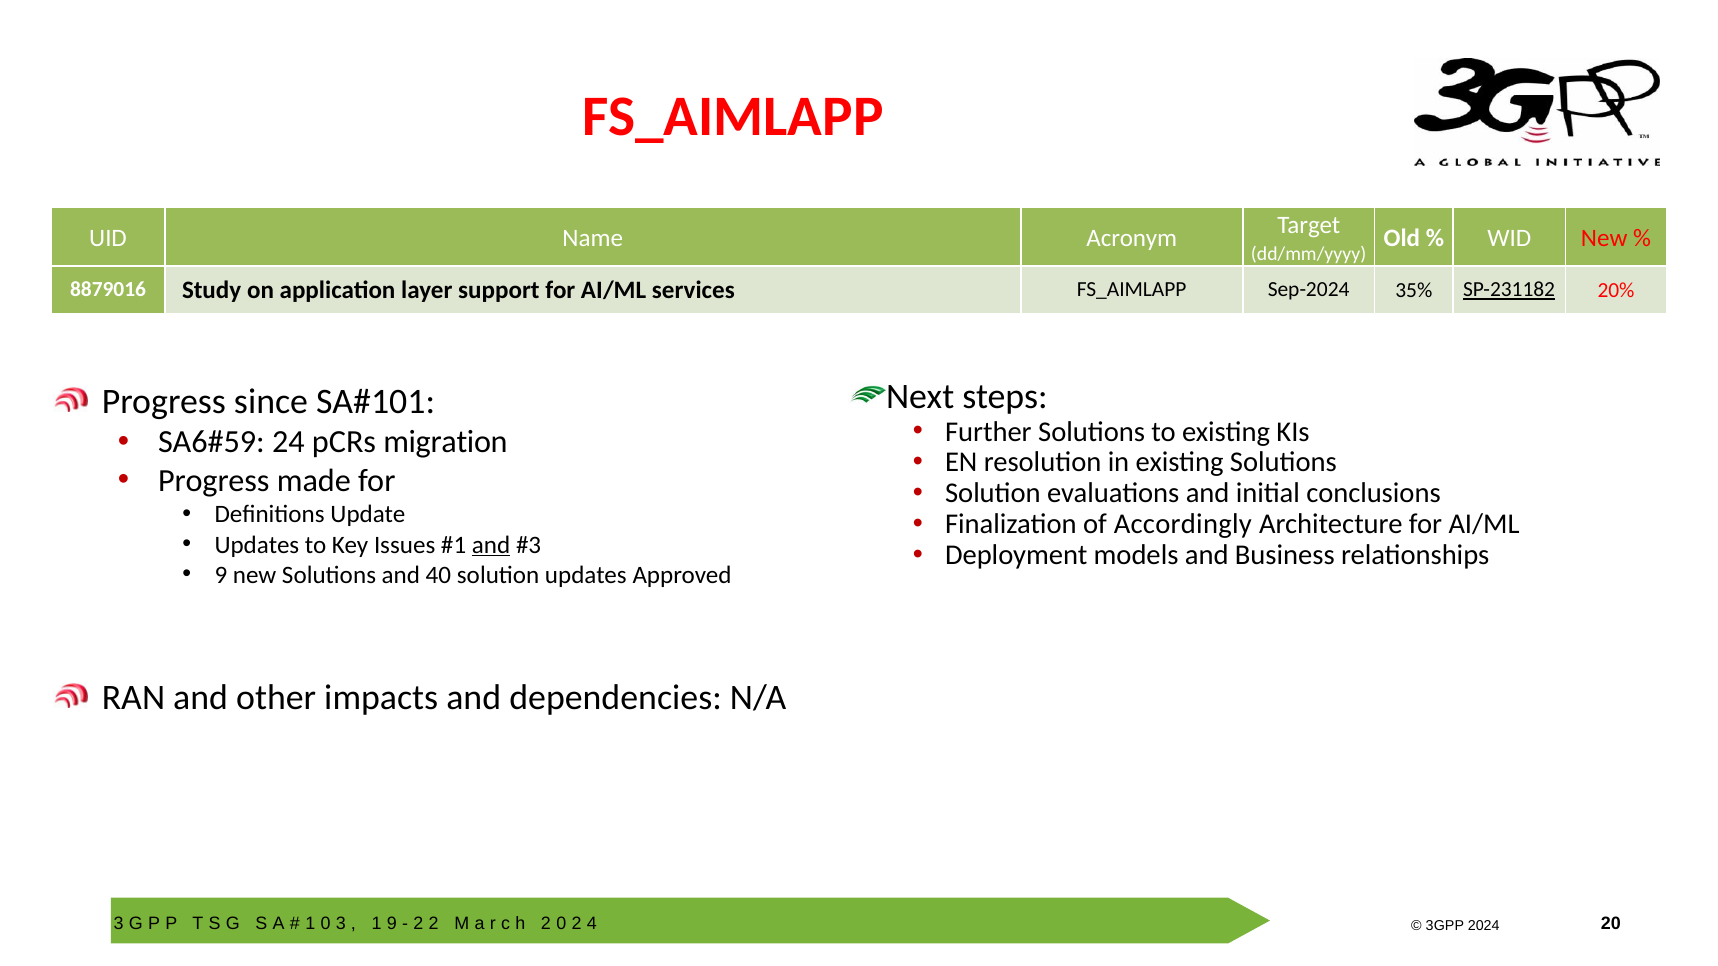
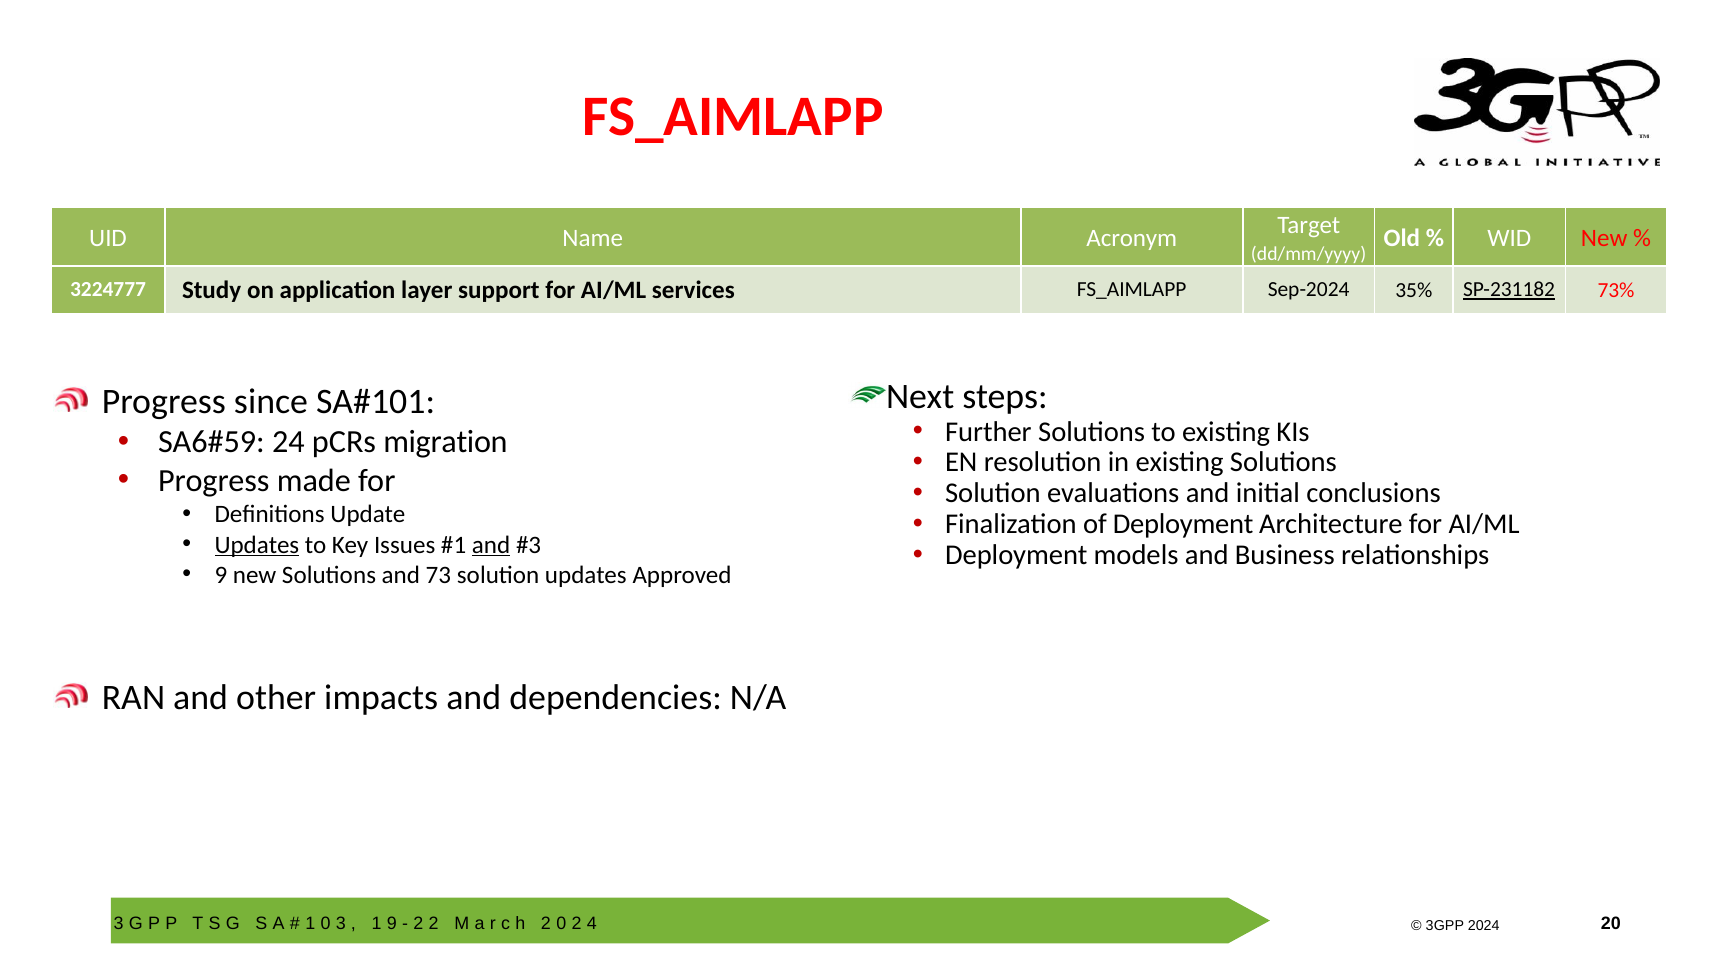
8879016: 8879016 -> 3224777 (108, 290)
20%: 20% -> 73% (1616, 291)
of Accordingly: Accordingly -> Deployment (1183, 524)
Updates underline: none -> present (257, 545)
40: 40 -> 73 (438, 575)
